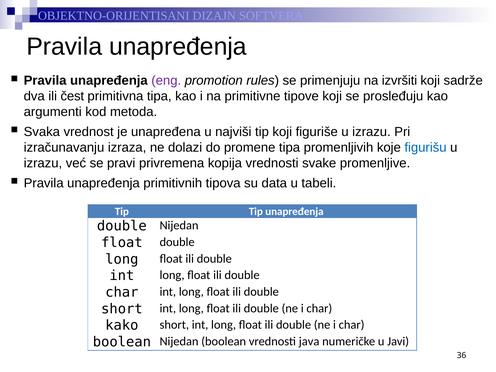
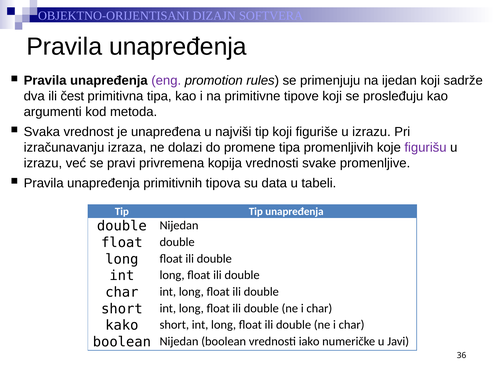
izvršiti: izvršiti -> ijedan (399, 81)
figurišu colour: blue -> purple (425, 148)
java: java -> iako (309, 341)
